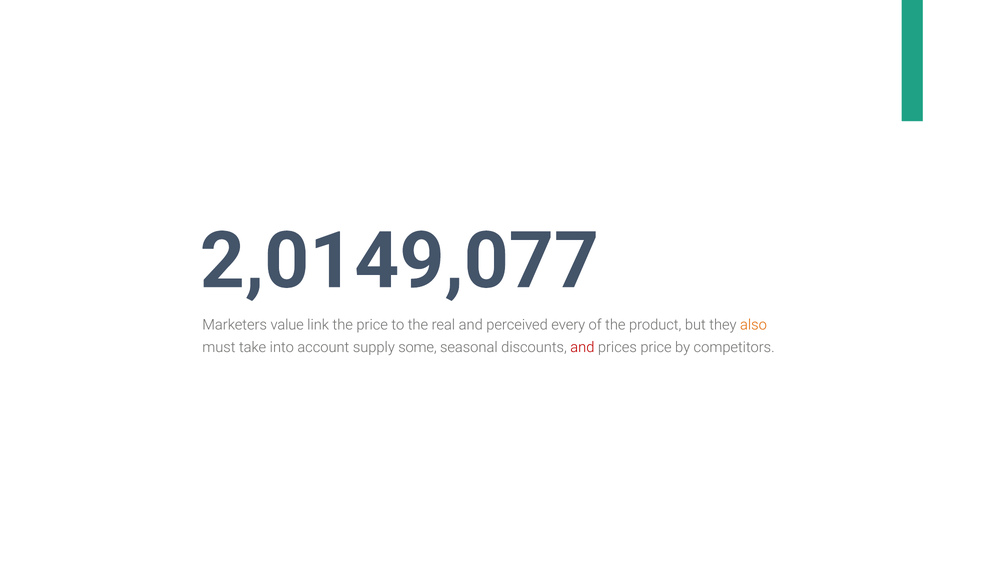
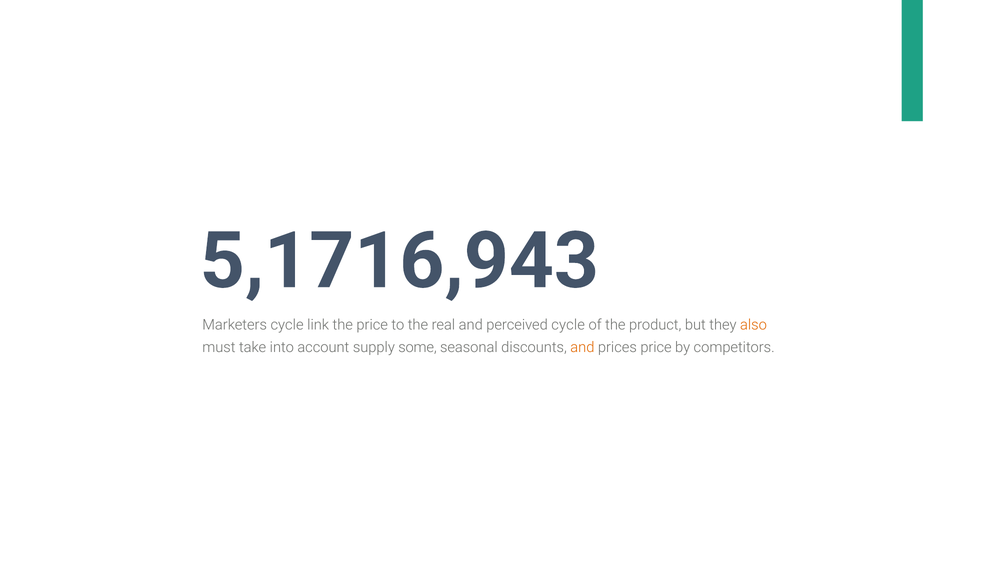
2,0149,077: 2,0149,077 -> 5,1716,943 (399, 261)
Marketers value: value -> cycle (287, 325)
perceived every: every -> cycle (568, 325)
and colour: red -> orange (582, 348)
